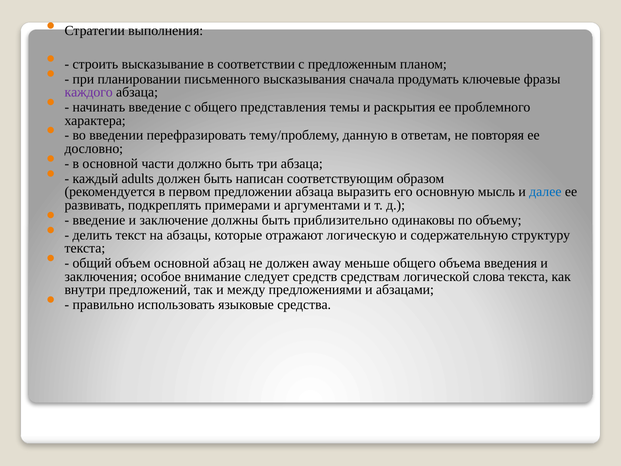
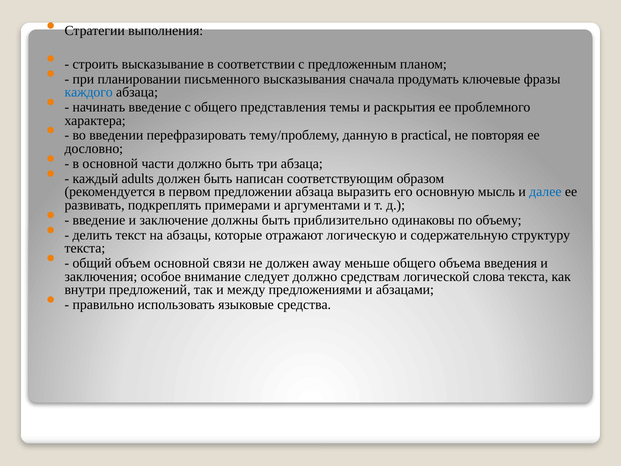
каждого colour: purple -> blue (89, 92)
ответам: ответам -> practical (426, 135)
абзац: абзац -> связи (229, 263)
следует средств: средств -> должно (315, 276)
